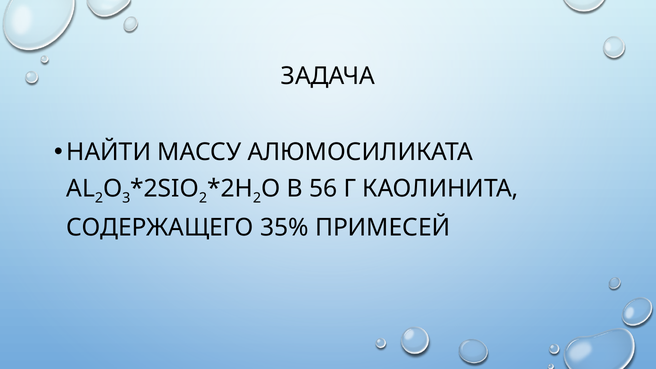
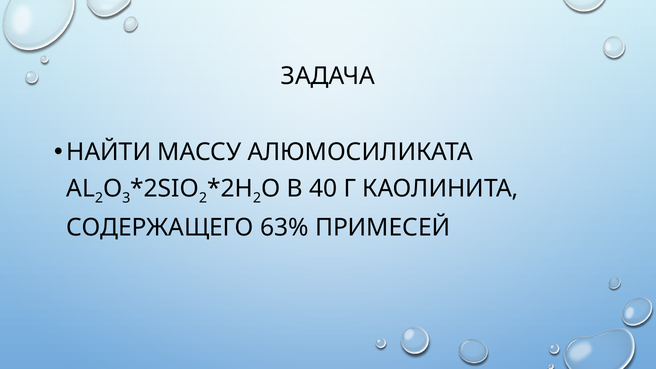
56: 56 -> 40 (323, 188)
35%: 35% -> 63% (284, 228)
